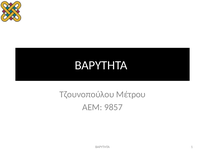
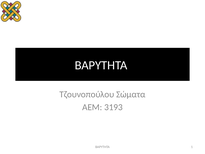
Μέτρου: Μέτρου -> Σώματα (131, 94)
9857: 9857 -> 3193 (113, 107)
